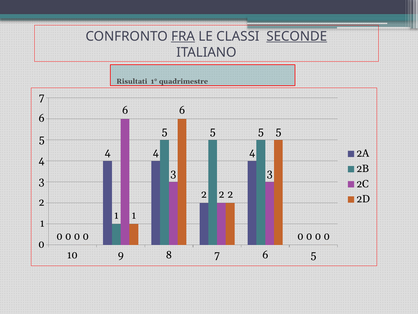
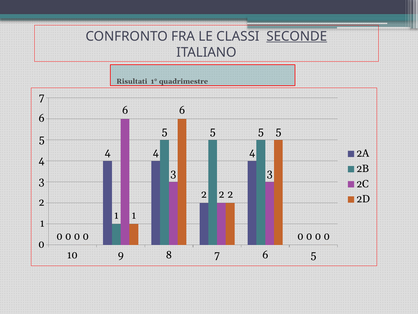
FRA underline: present -> none (183, 36)
